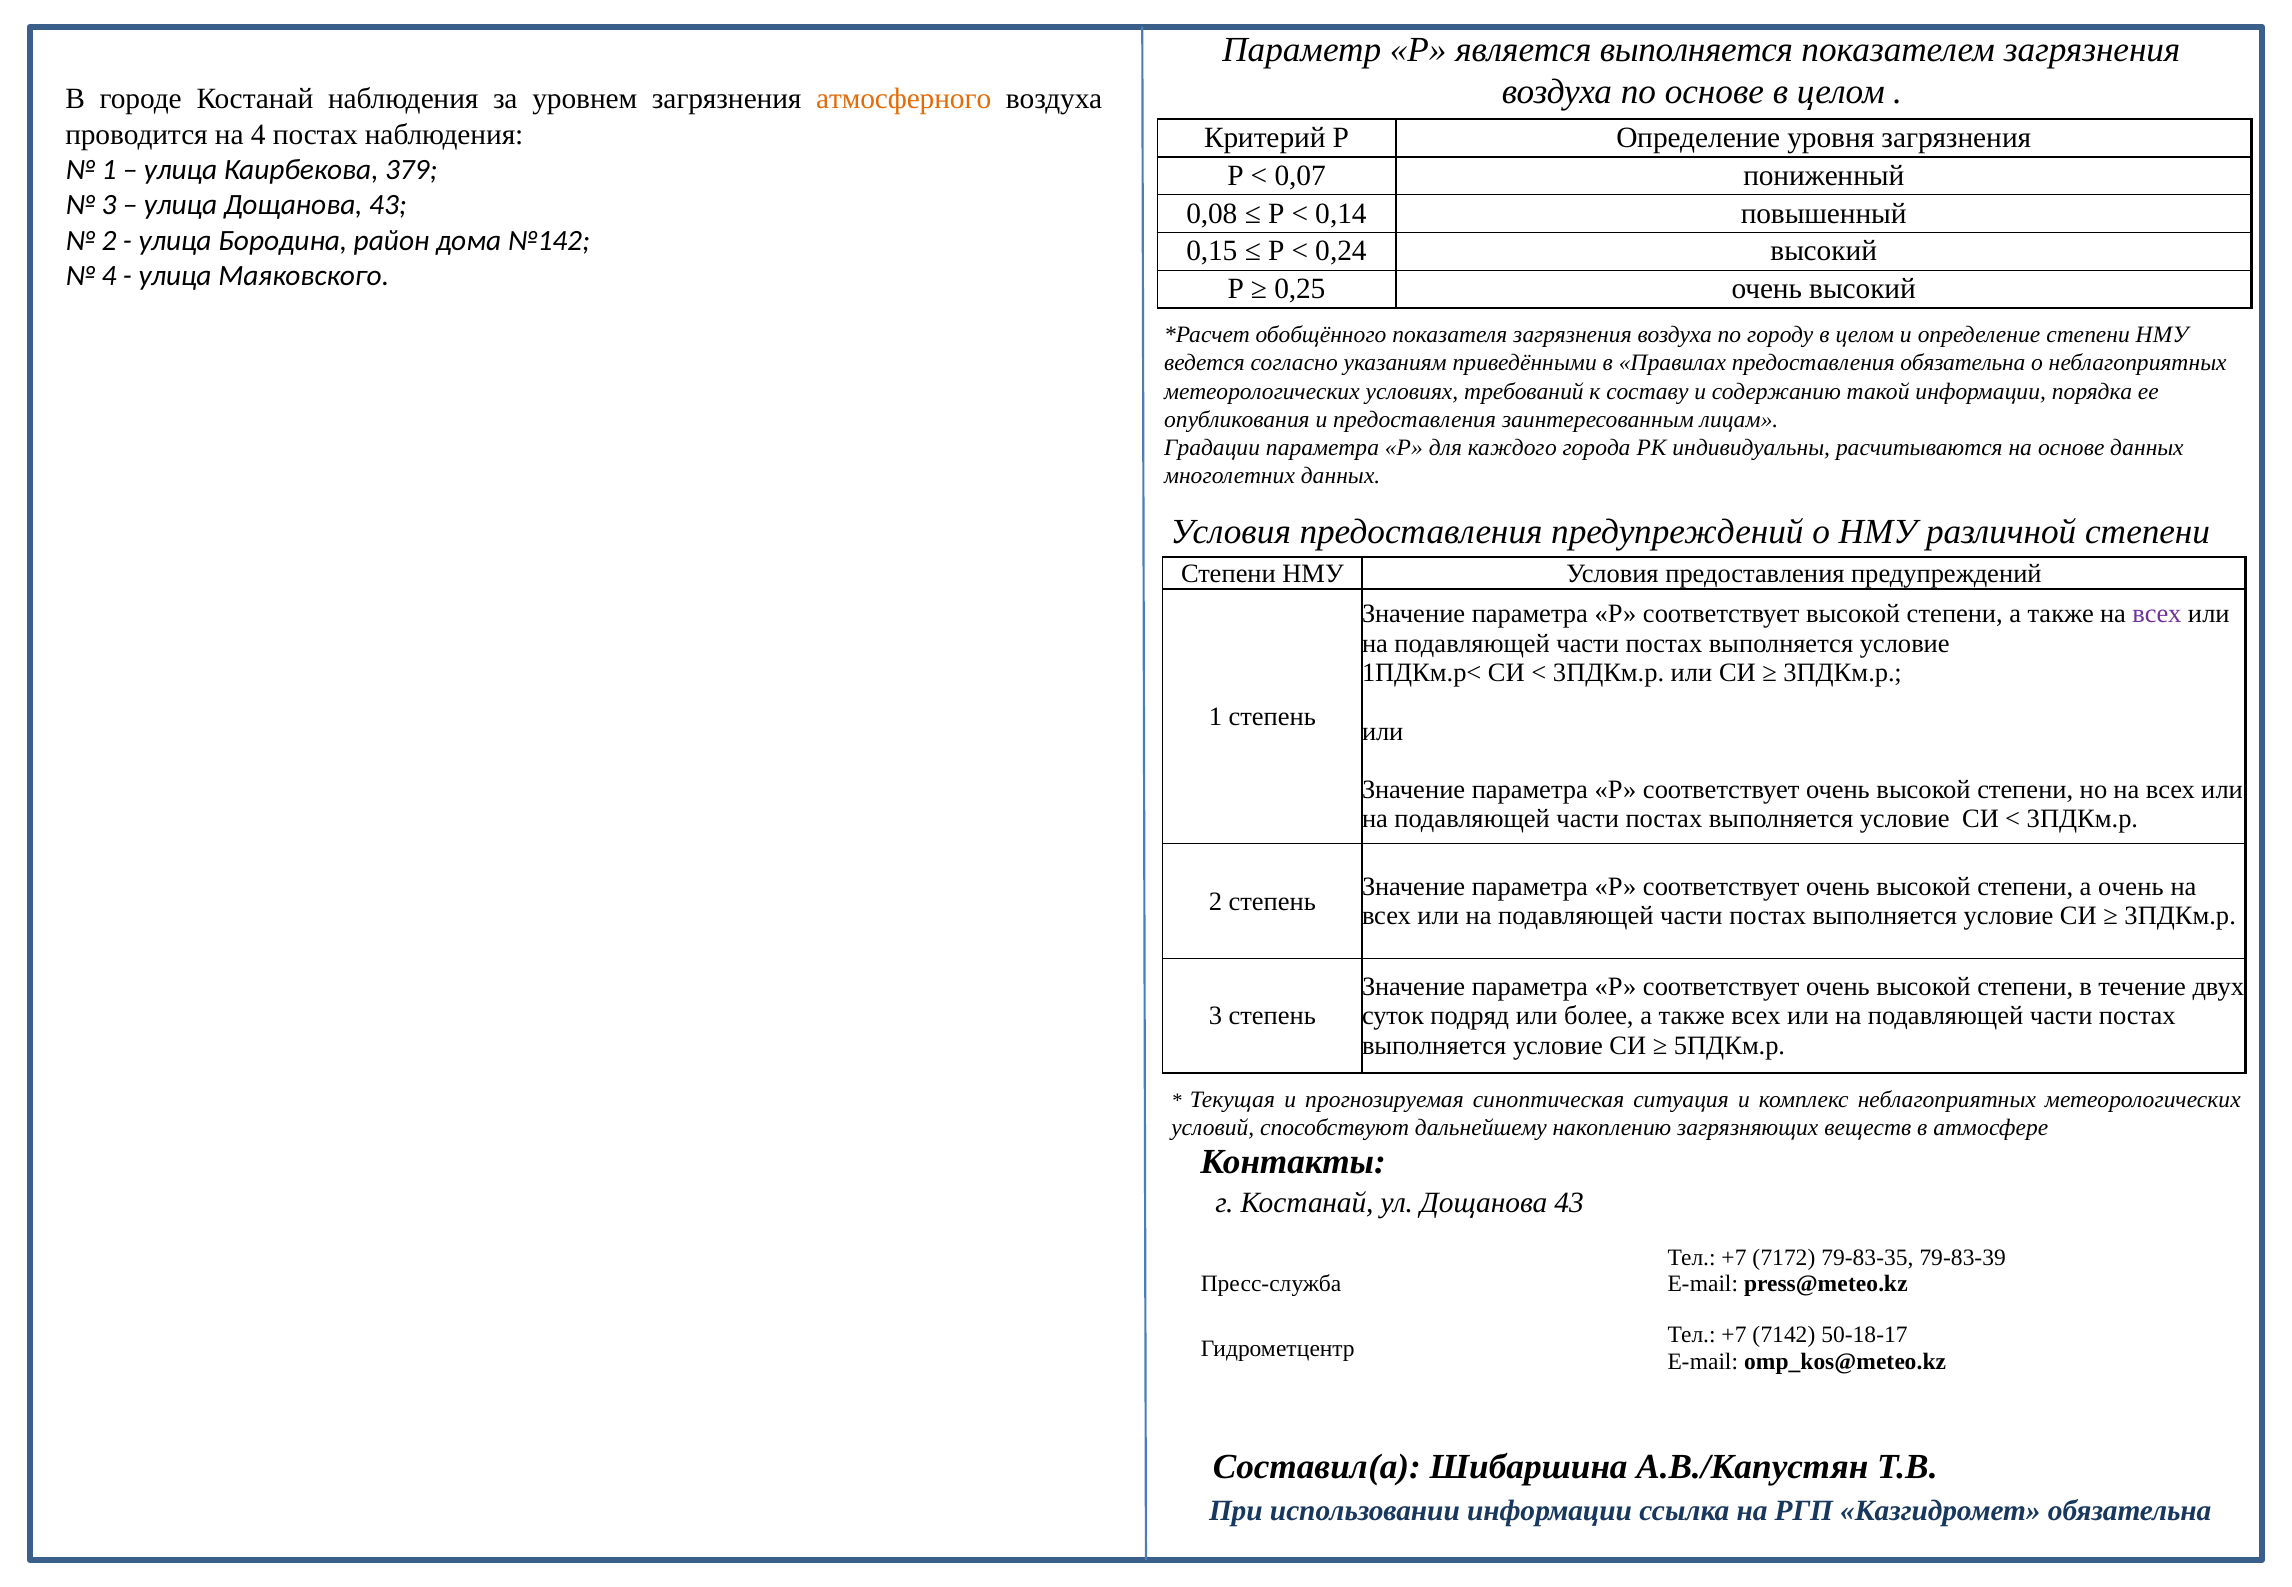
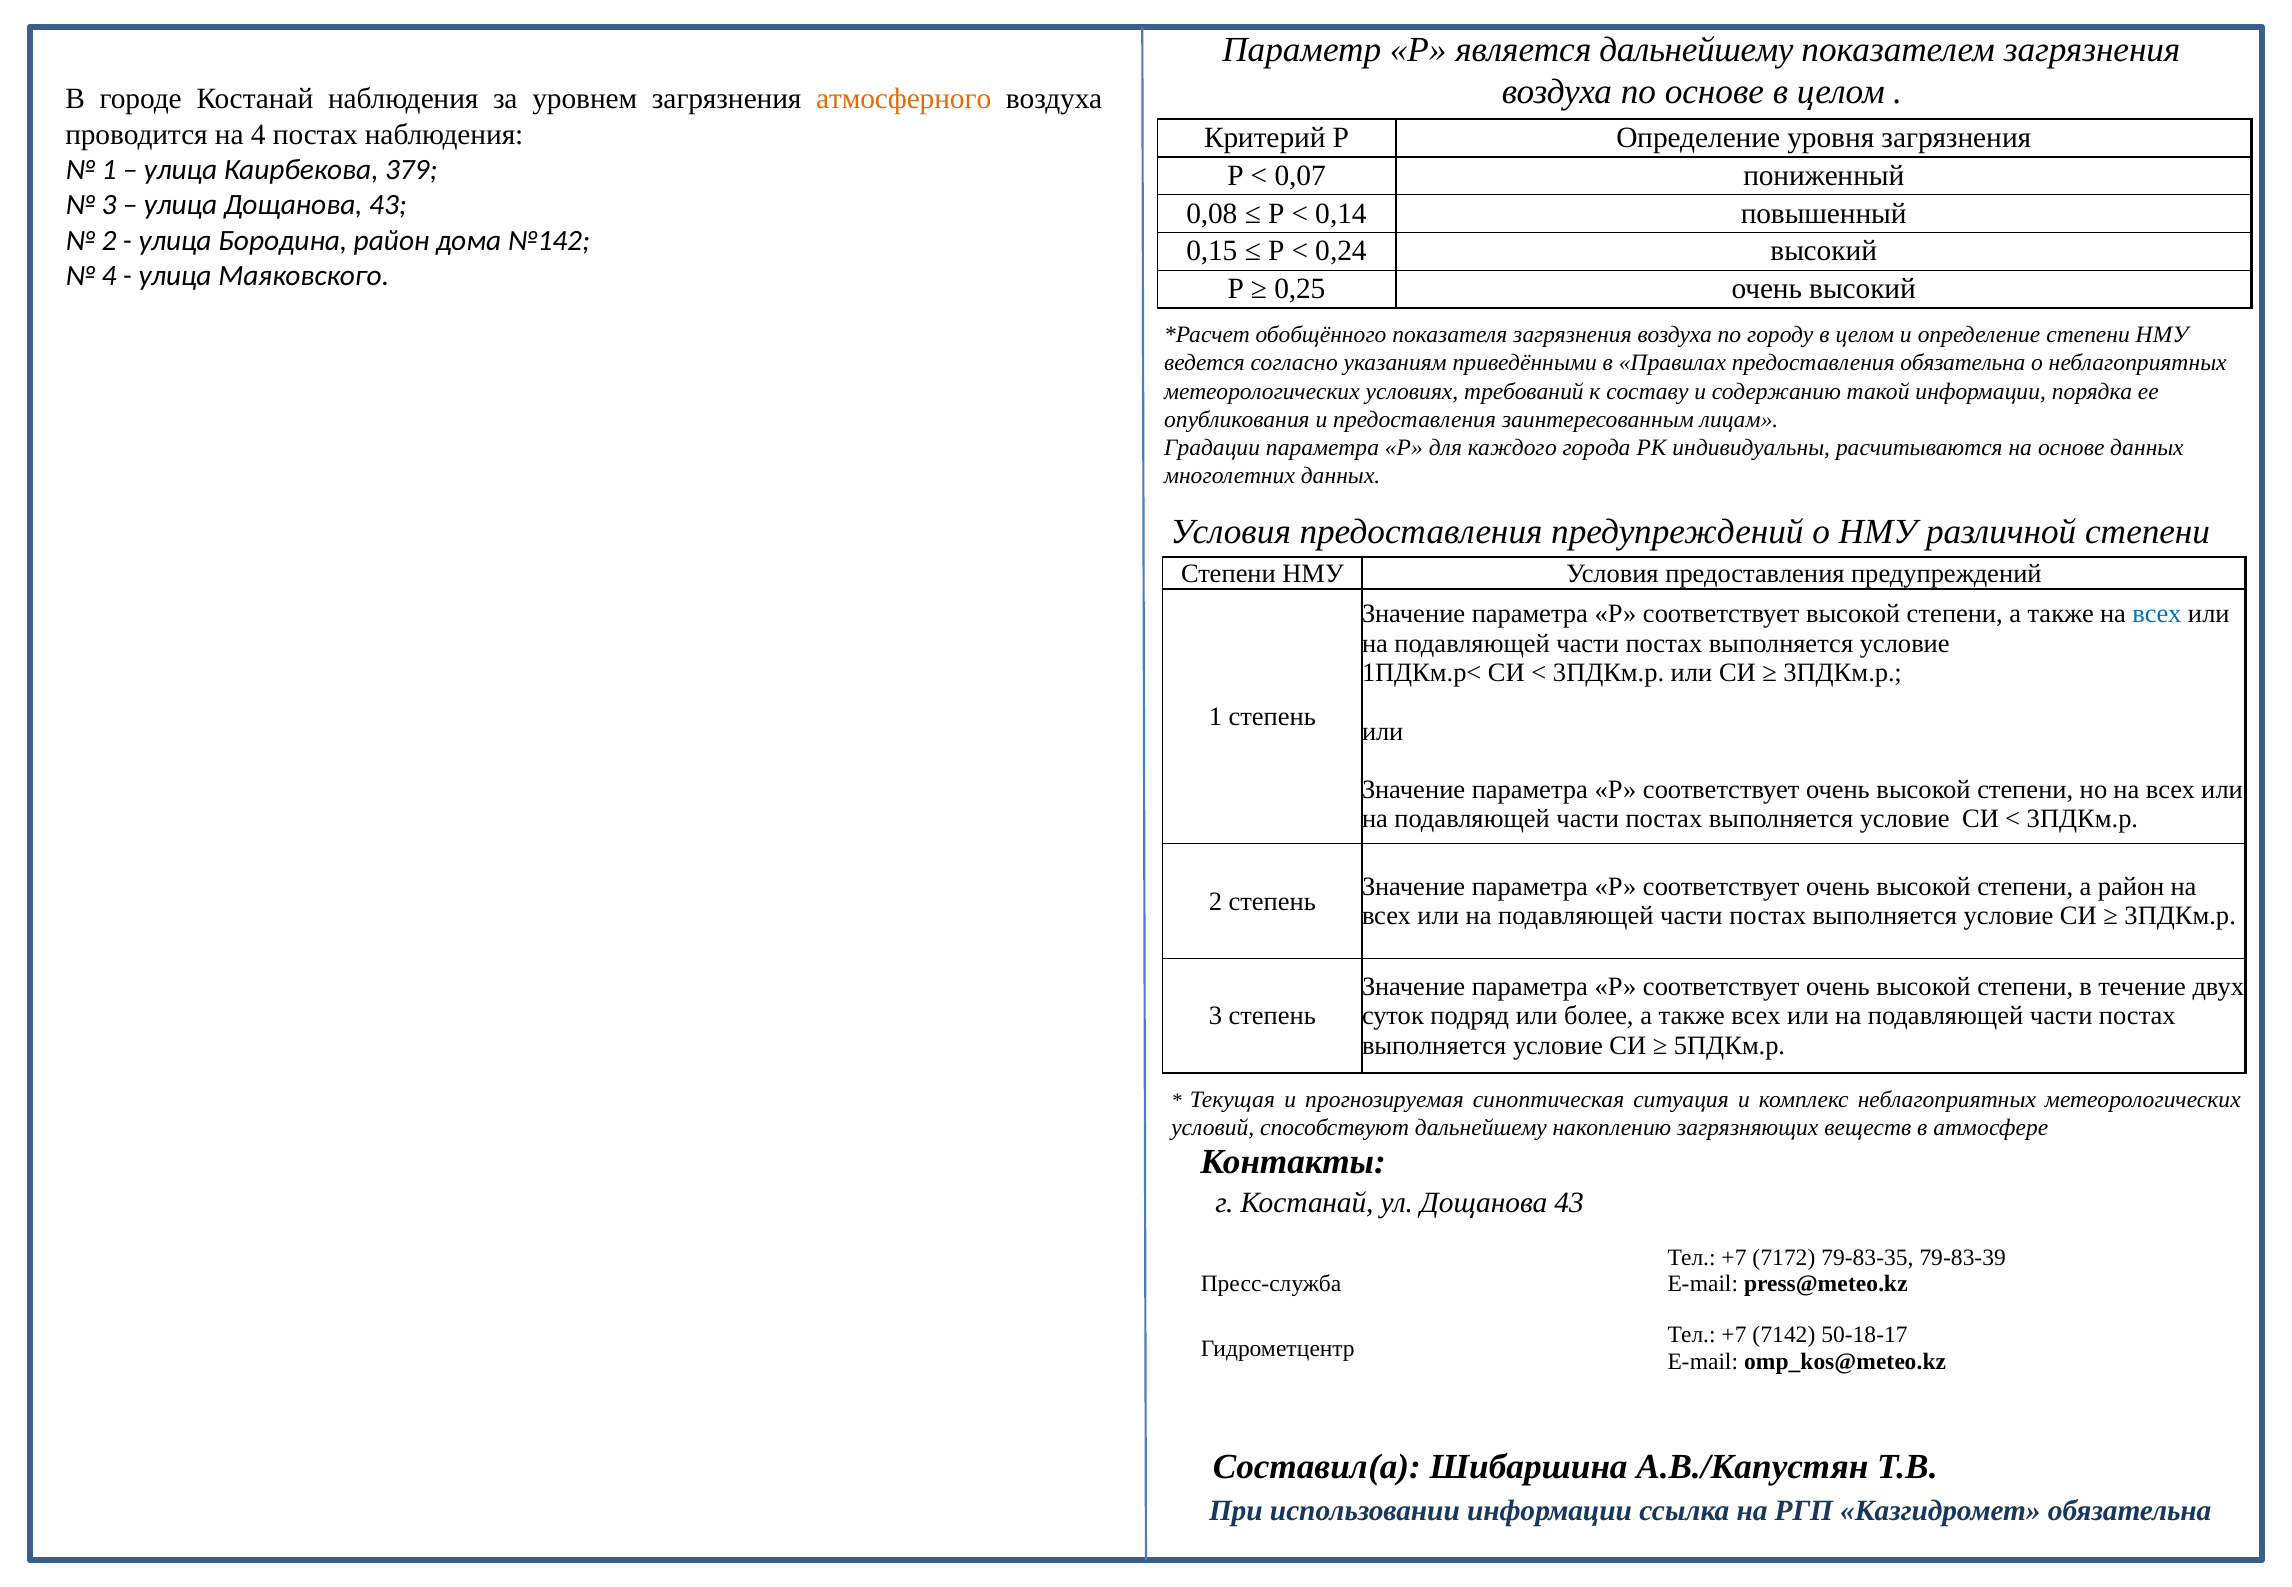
является выполняется: выполняется -> дальнейшему (1696, 49)
всех colour: purple -> blue (2157, 614)
а очень: очень -> район (2131, 887)
